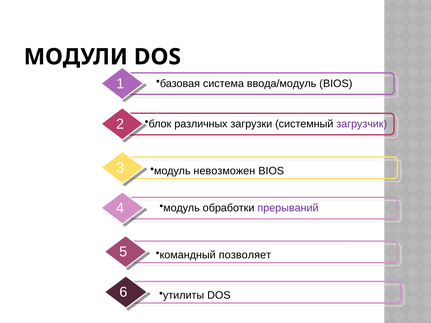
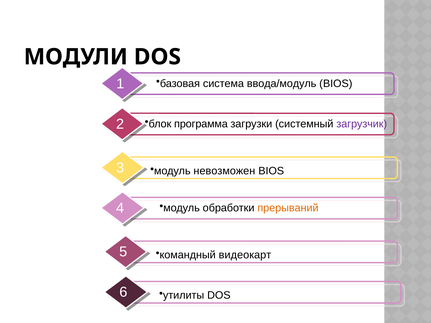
различных: различных -> программа (201, 124)
прерываний colour: purple -> orange (288, 208)
позволяет: позволяет -> видеокарт (245, 255)
